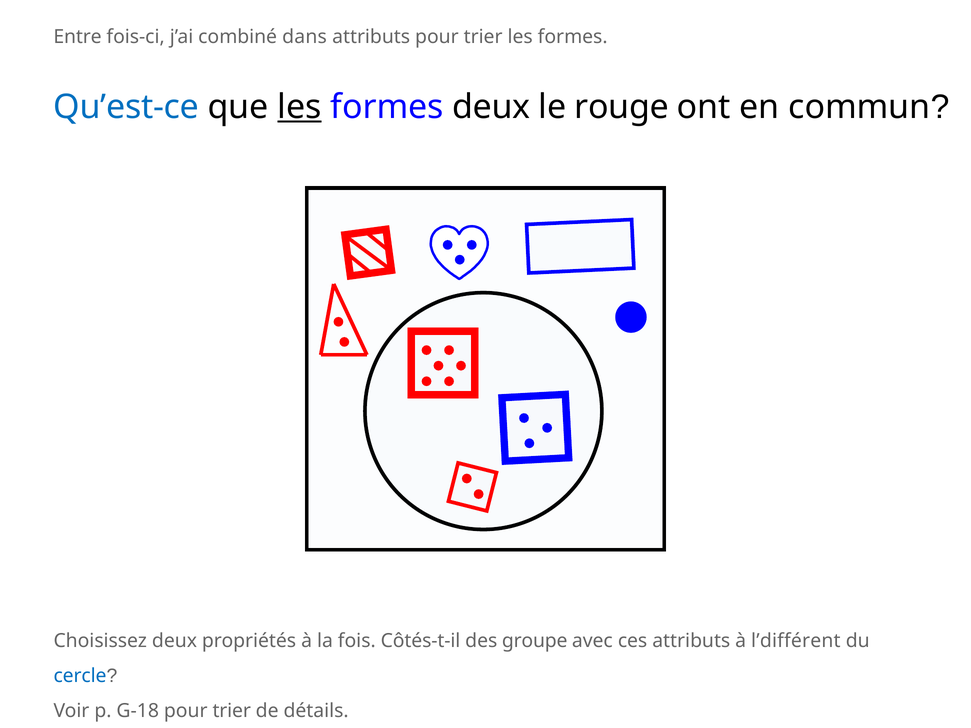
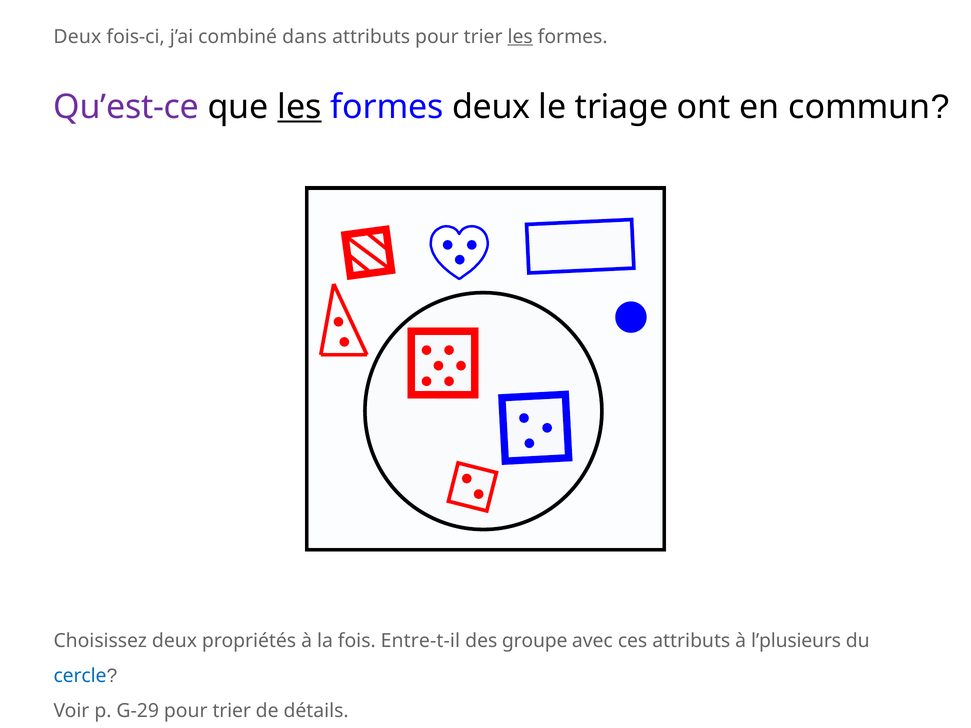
Entre: Entre -> Deux (77, 37)
les underline: none -> present (520, 37)
Qu’est-ce colour: blue -> purple (126, 107)
rouge: rouge -> triage (622, 107)
Côtés-t-il: Côtés-t-il -> Entre-t-il (420, 641)
l’différent: l’différent -> l’plusieurs (796, 641)
G-18: G-18 -> G-29 (138, 711)
